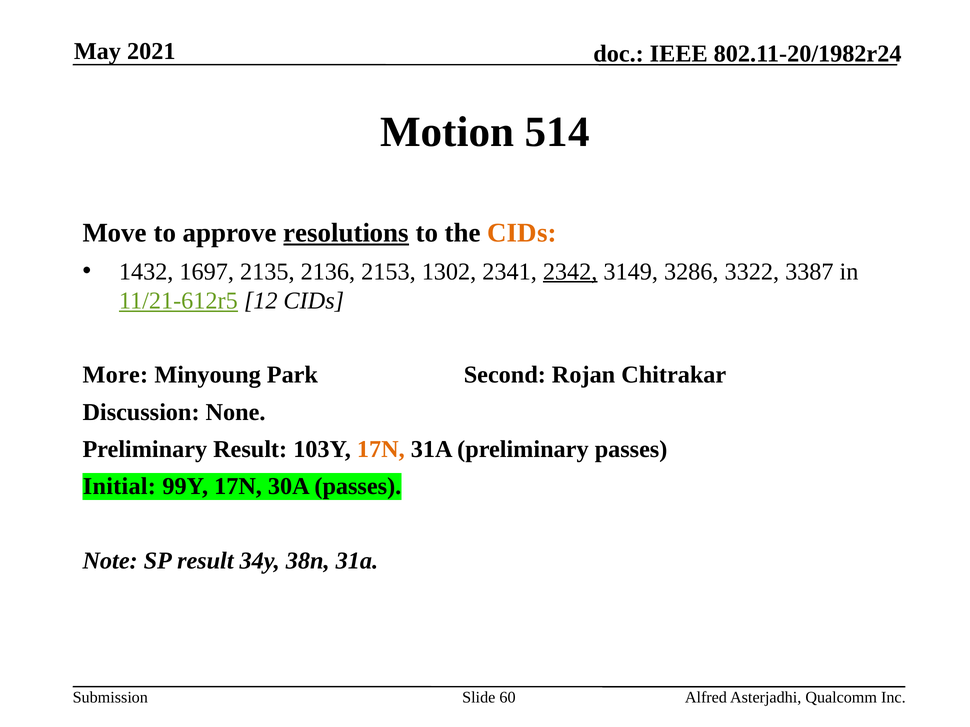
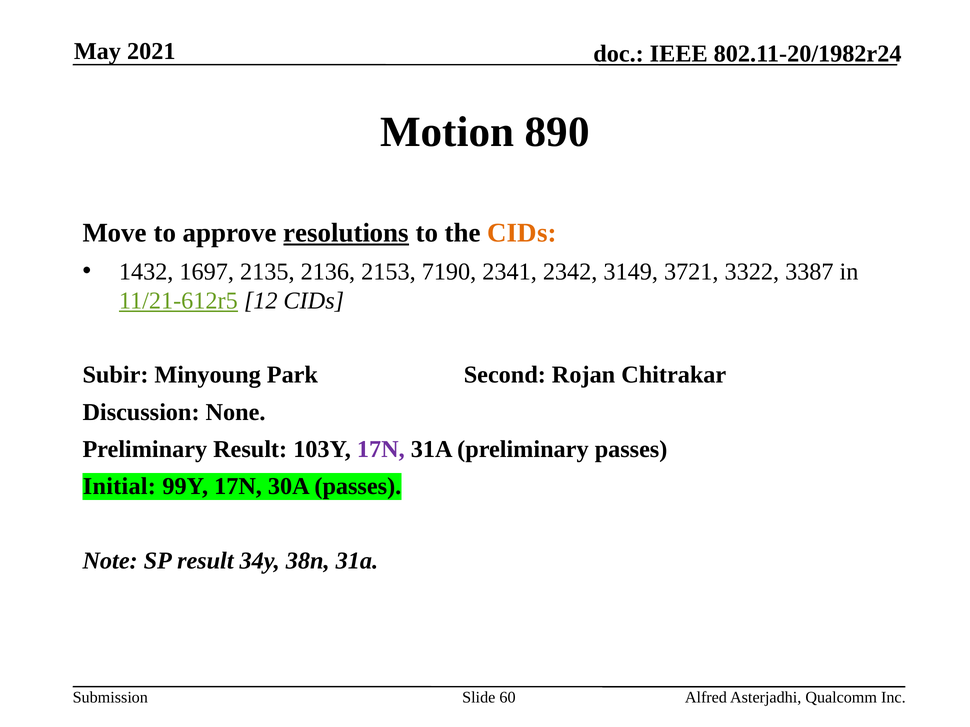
514: 514 -> 890 (557, 132)
1302: 1302 -> 7190 (449, 272)
2342 underline: present -> none (570, 272)
3286: 3286 -> 3721 (691, 272)
More: More -> Subir (115, 375)
17N colour: orange -> purple (381, 450)
